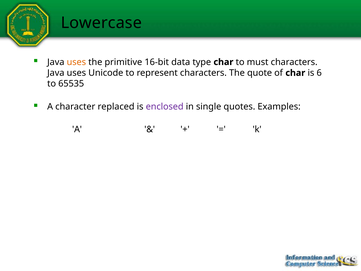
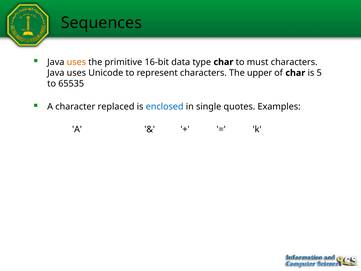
Lowercase: Lowercase -> Sequences (101, 23)
quote: quote -> upper (260, 73)
6: 6 -> 5 (319, 73)
enclosed colour: purple -> blue (165, 107)
